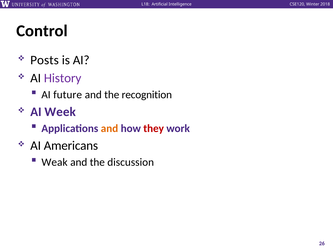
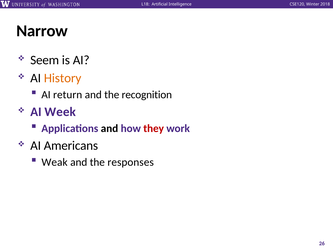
Control: Control -> Narrow (42, 31)
Posts: Posts -> Seem (45, 60)
History colour: purple -> orange (63, 78)
future: future -> return (68, 95)
and colour: orange -> black (109, 128)
discussion: discussion -> responses (131, 162)
